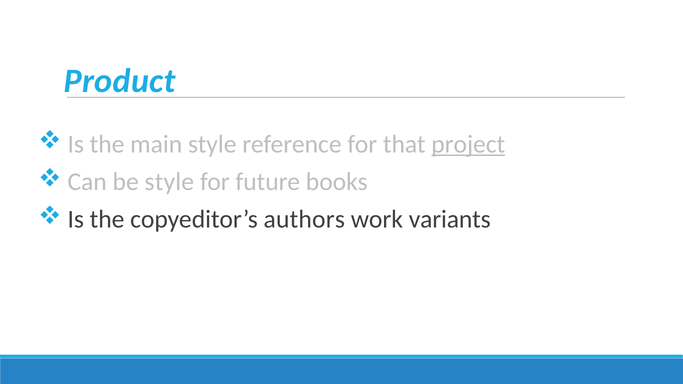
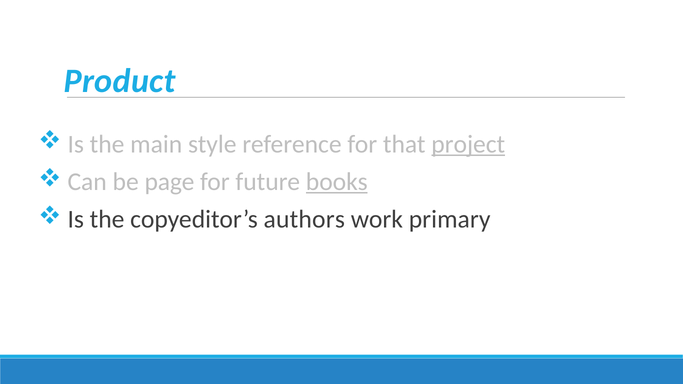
be style: style -> page (170, 182)
books underline: none -> present (337, 182)
variants: variants -> primary (450, 220)
